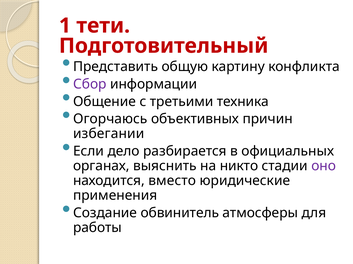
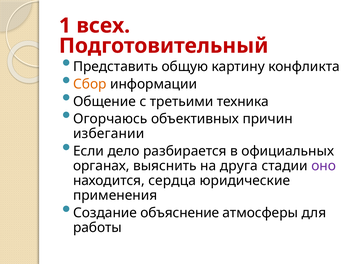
тети: тети -> всех (103, 26)
Сбор colour: purple -> orange (90, 84)
никто: никто -> друга (239, 166)
вместо: вместо -> сердца (172, 181)
обвинитель: обвинитель -> объяснение (180, 213)
